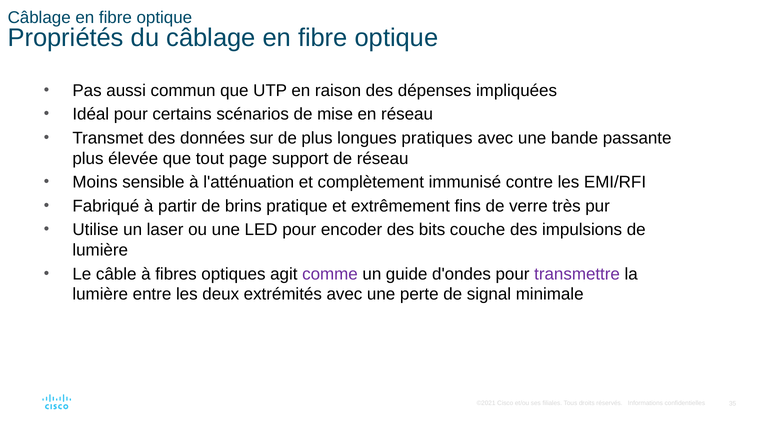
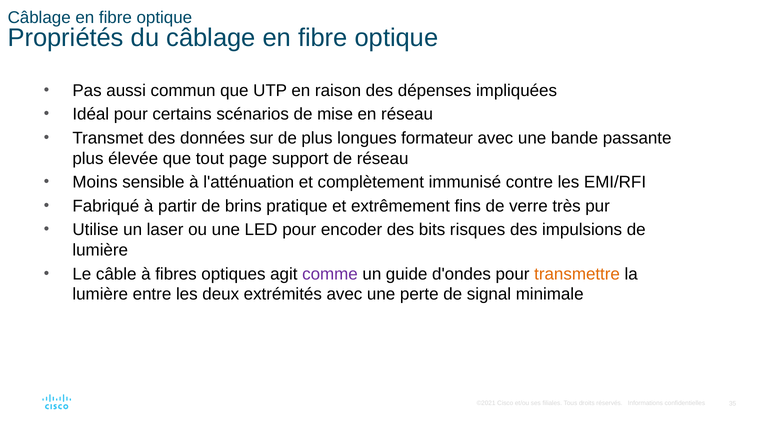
pratiques: pratiques -> formateur (437, 138)
couche: couche -> risques (478, 230)
transmettre colour: purple -> orange (577, 274)
